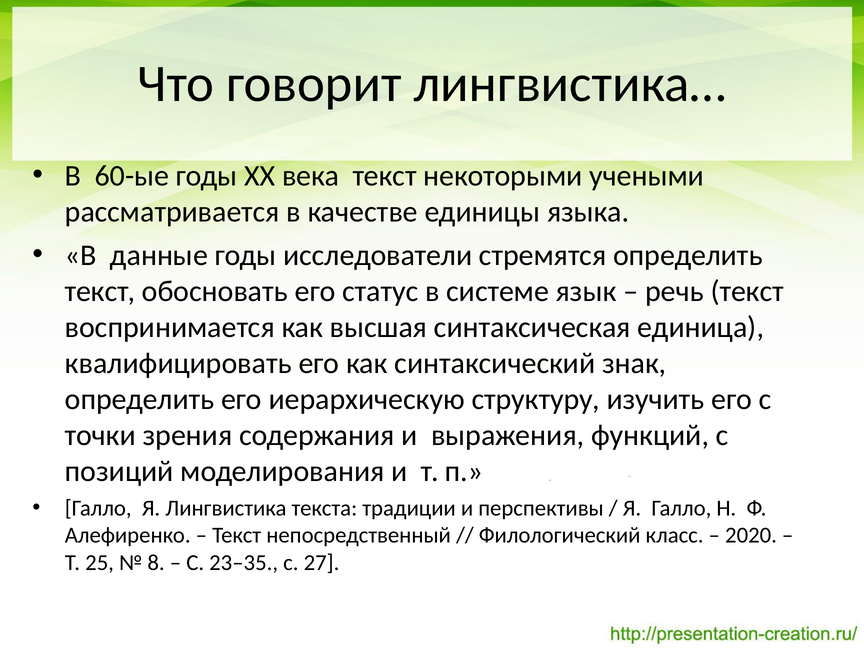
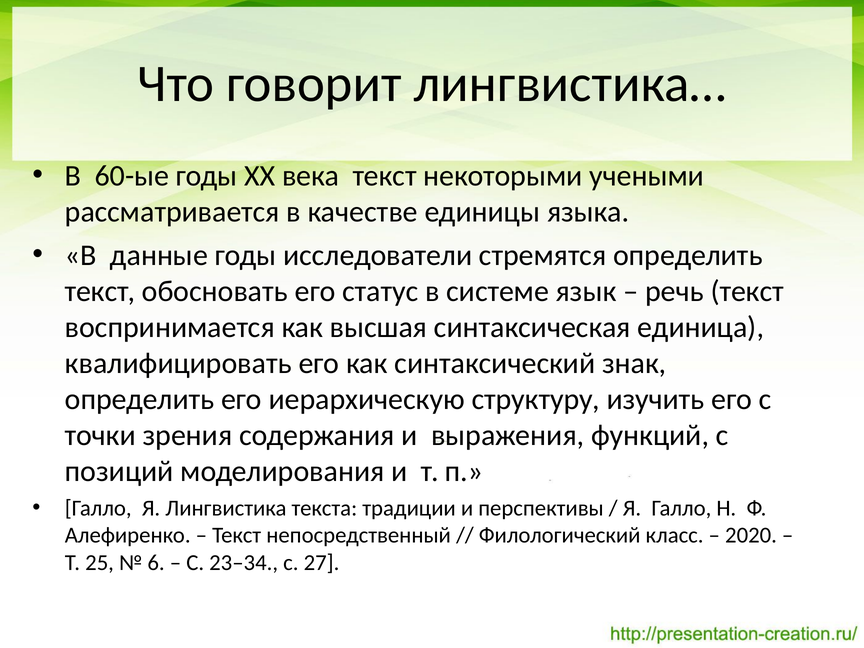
8: 8 -> 6 (156, 563)
23–35: 23–35 -> 23–34 (244, 563)
